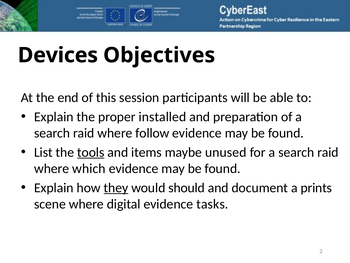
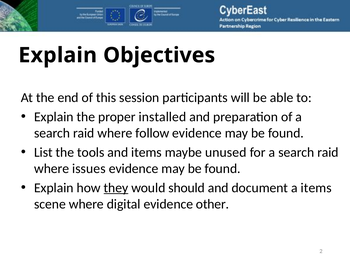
Devices: Devices -> Explain (58, 55)
tools underline: present -> none (91, 152)
which: which -> issues (89, 168)
a prints: prints -> items (316, 187)
tasks: tasks -> other (213, 204)
